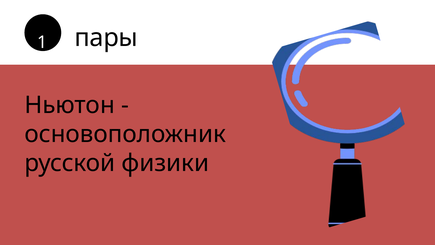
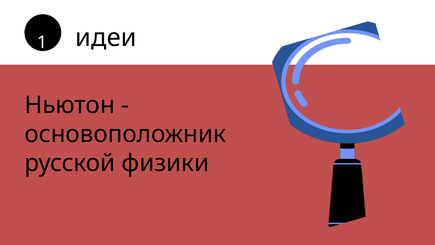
пары: пары -> идеи (106, 38)
